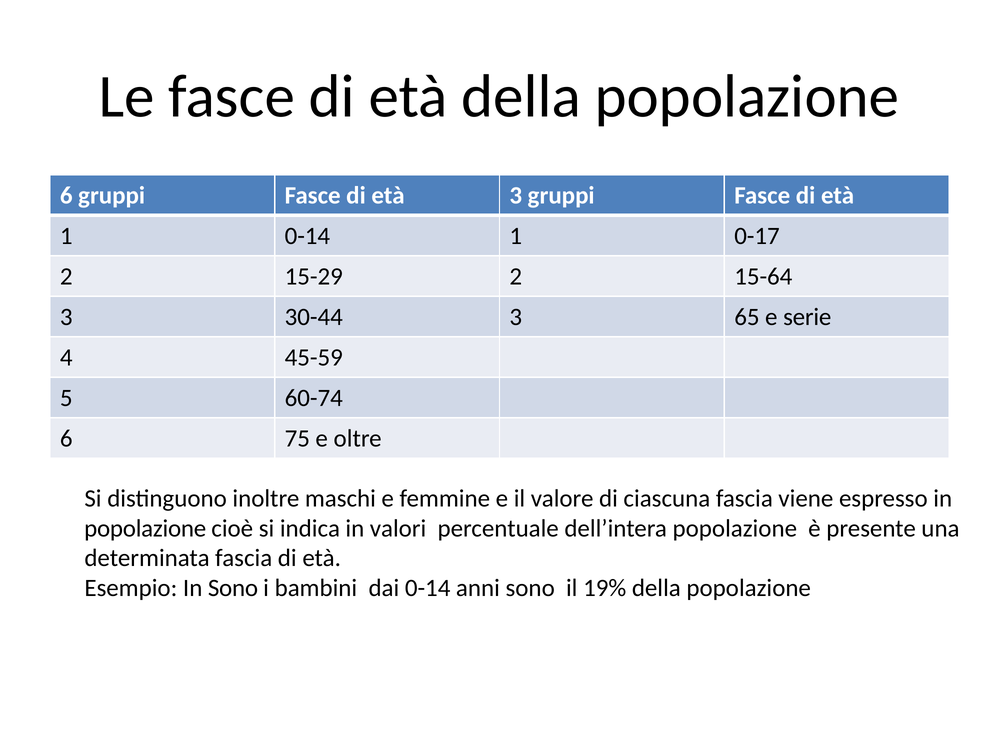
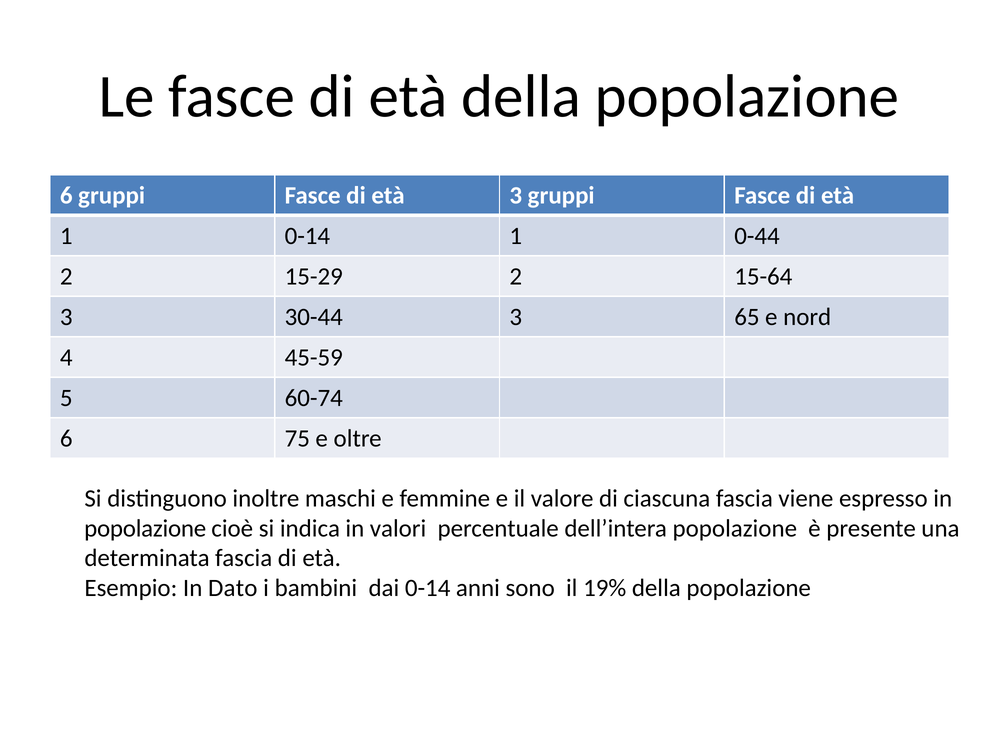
0-17: 0-17 -> 0-44 (757, 236)
serie: serie -> nord (807, 317)
In Sono: Sono -> Dato (233, 588)
